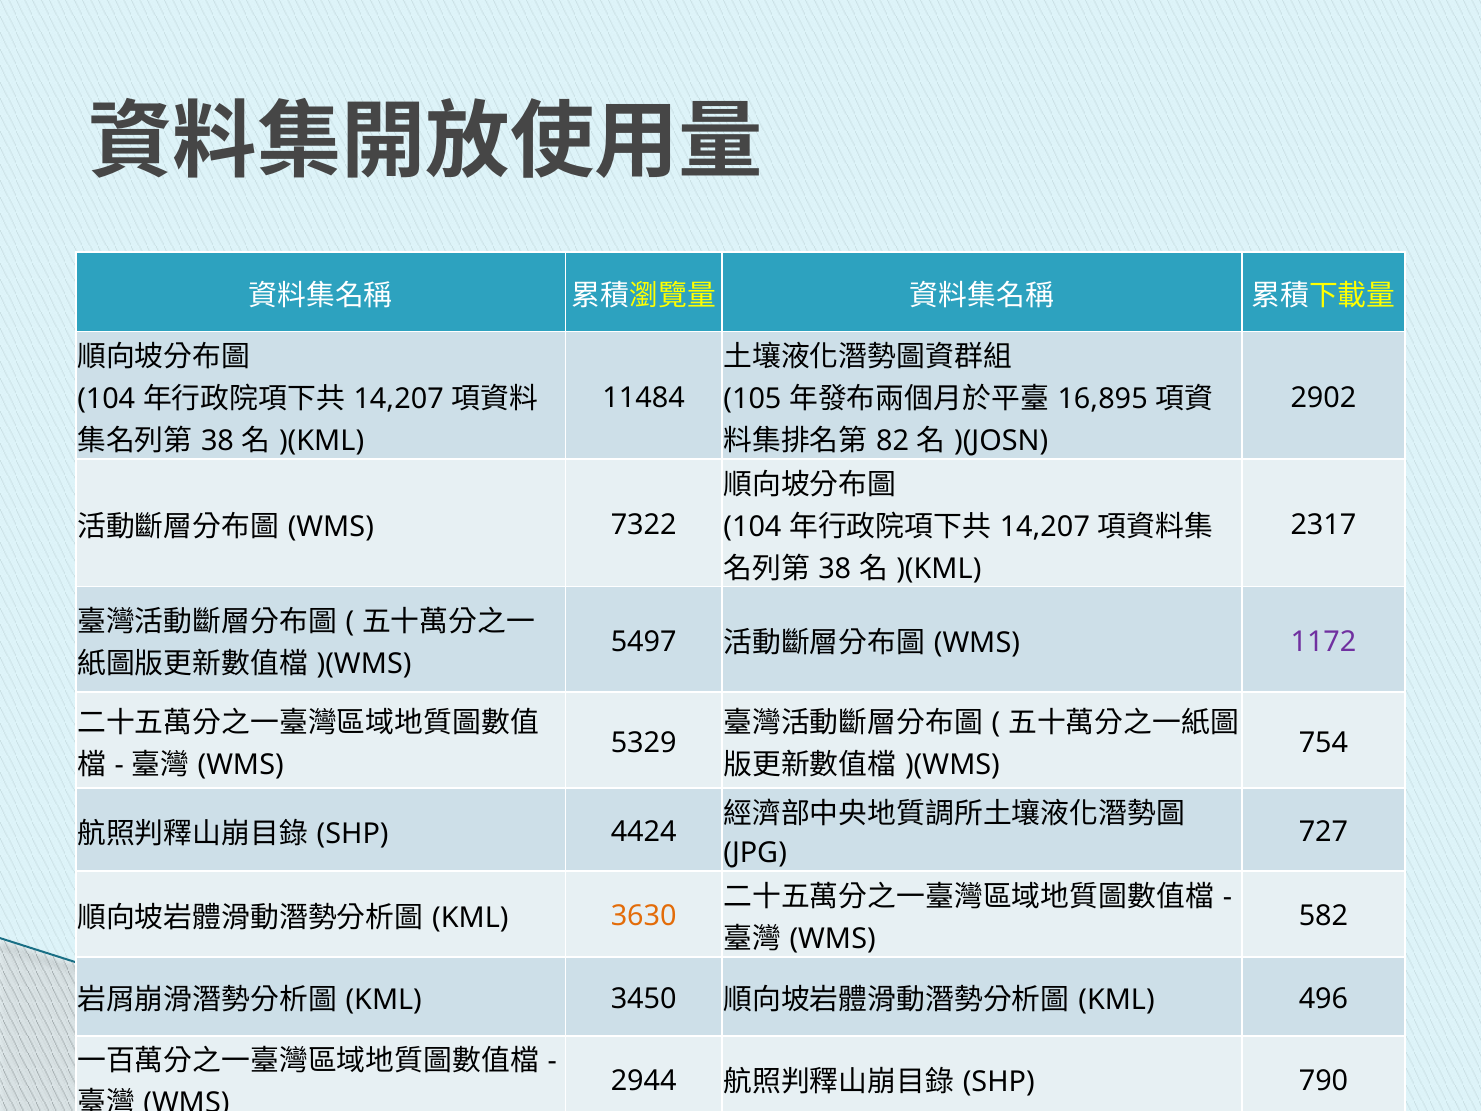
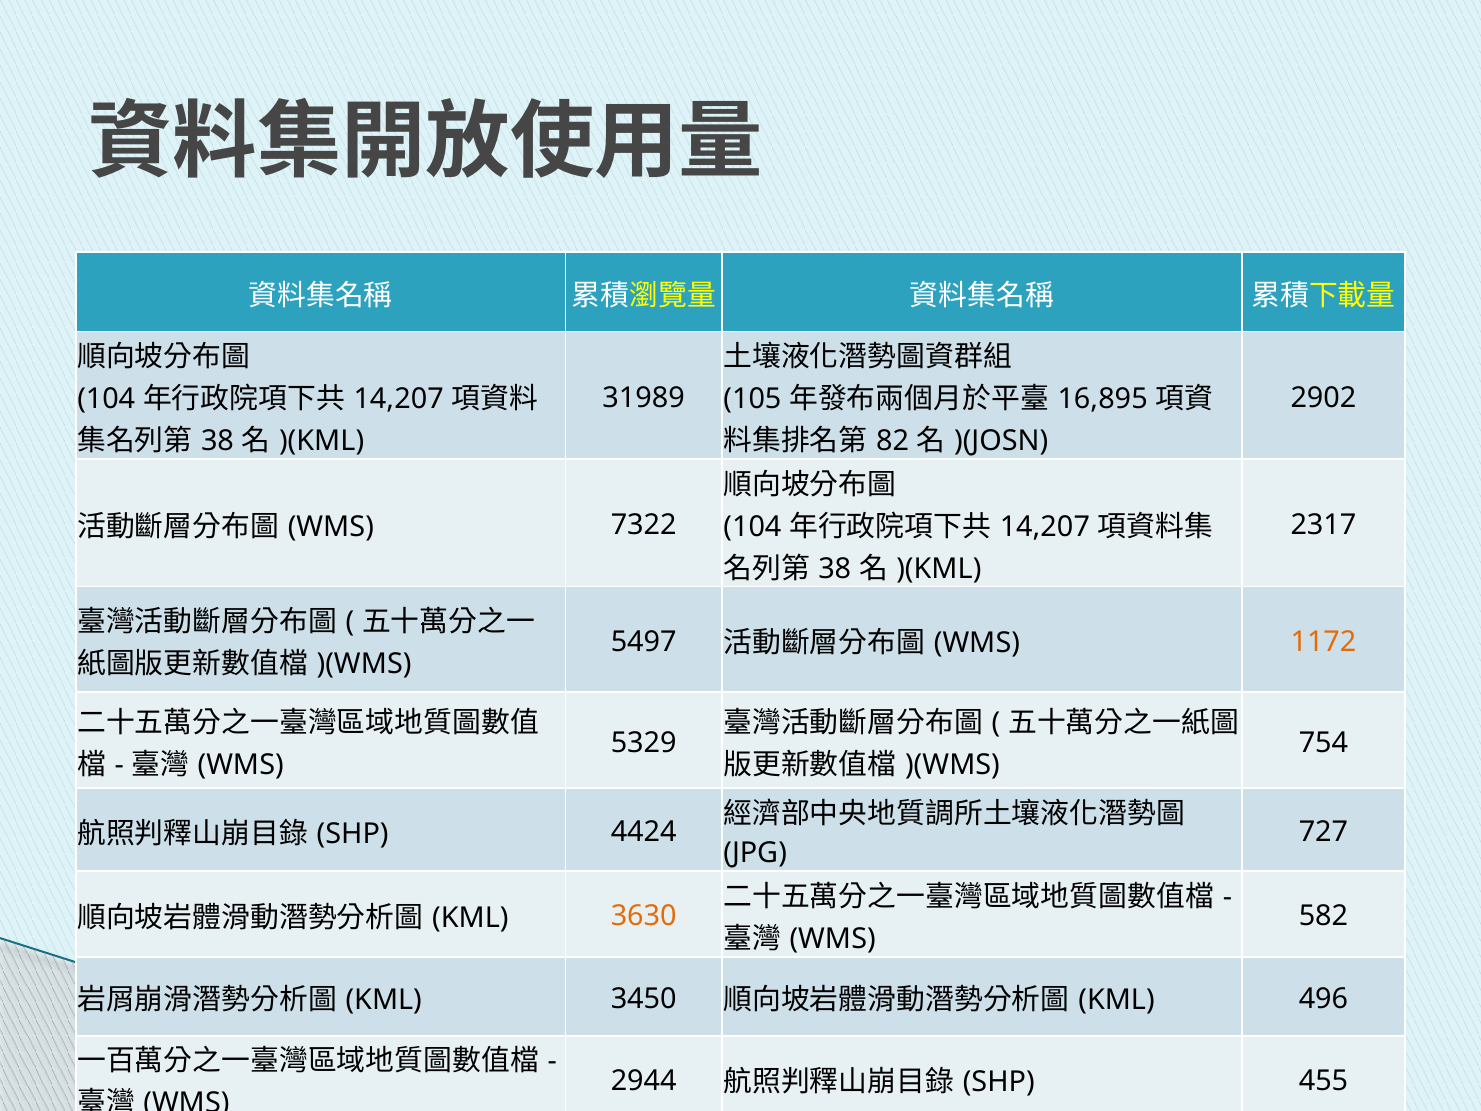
11484: 11484 -> 31989 (644, 398)
1172 colour: purple -> orange (1323, 642)
790: 790 -> 455 (1324, 1081)
